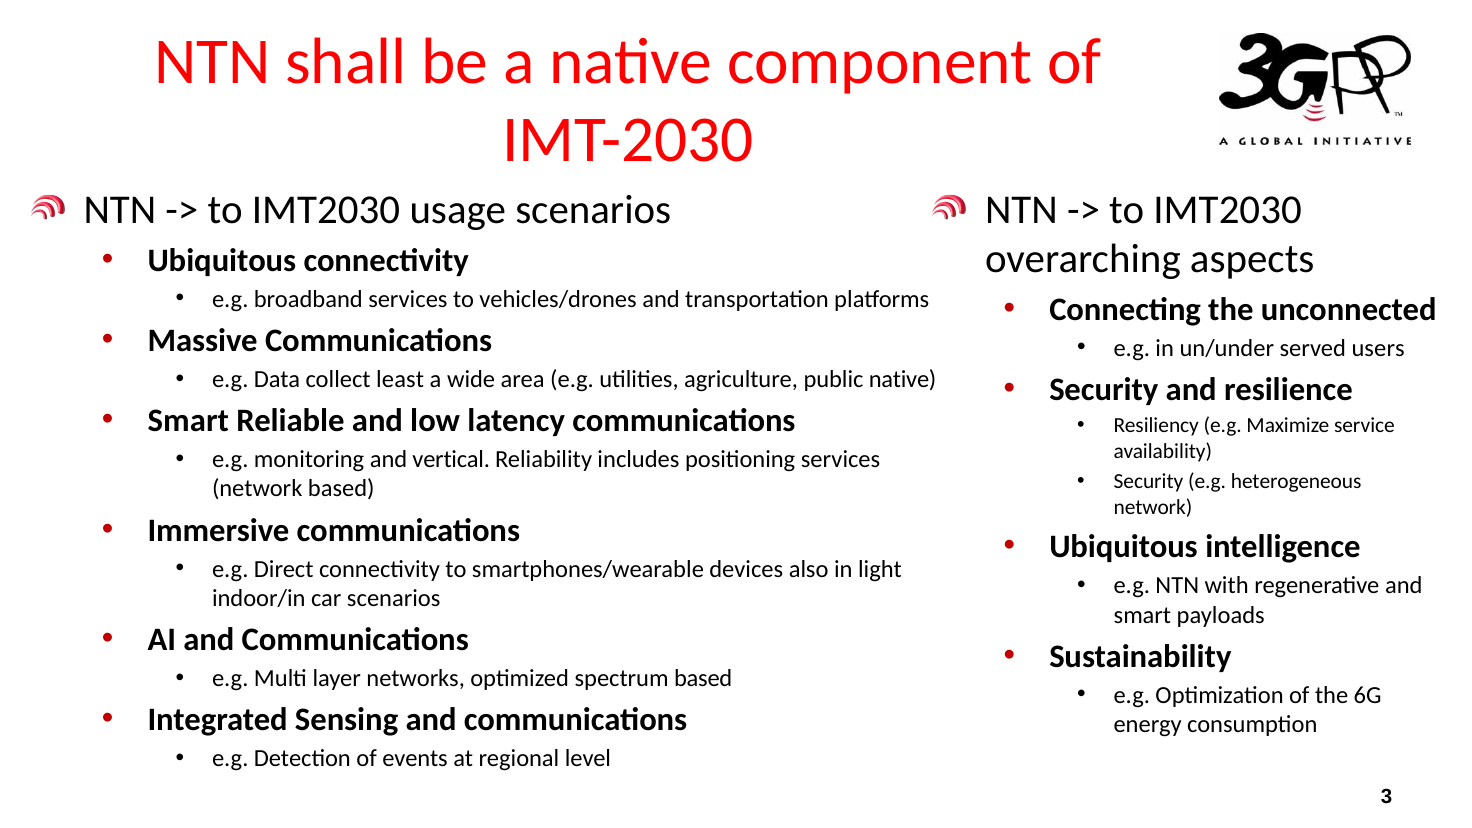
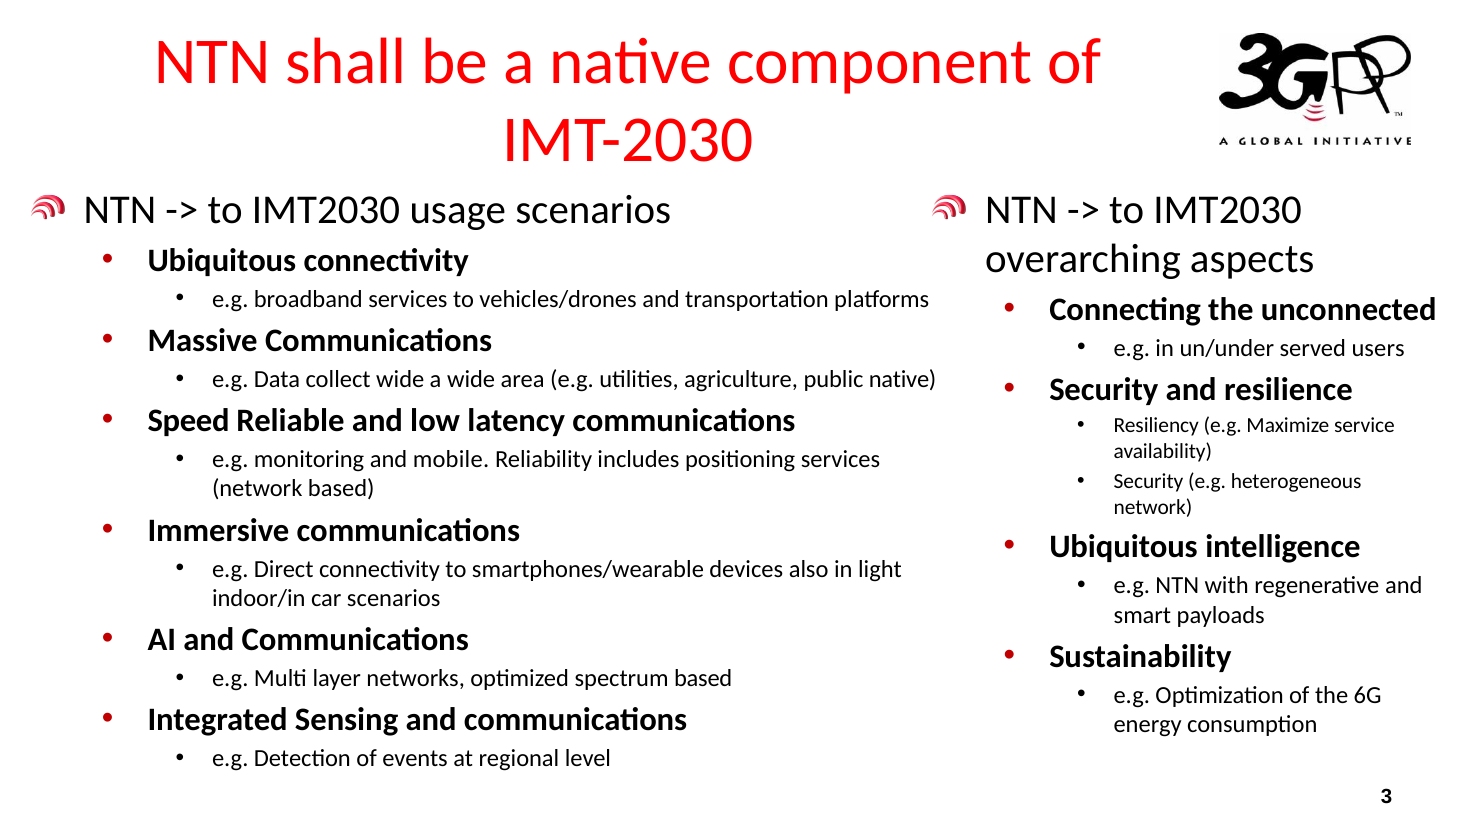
collect least: least -> wide (400, 379)
Smart: Smart -> Speed (189, 421)
vertical: vertical -> mobile (451, 459)
